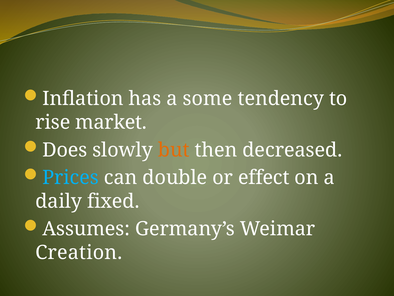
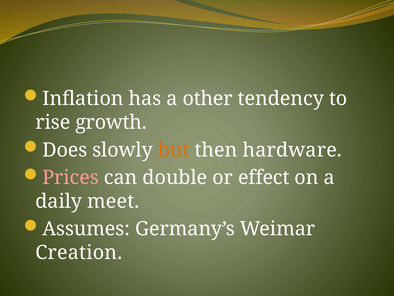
some: some -> other (208, 99)
market: market -> growth (111, 122)
decreased: decreased -> hardware (292, 150)
Prices colour: light blue -> pink (71, 177)
fixed: fixed -> meet (113, 201)
